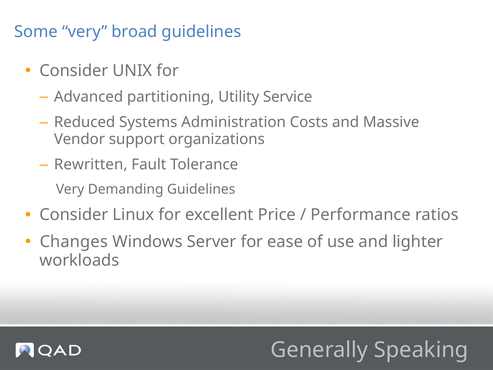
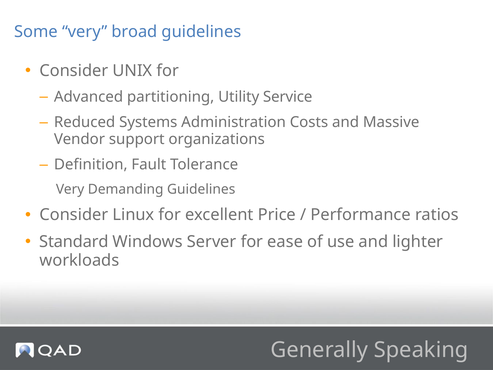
Rewritten: Rewritten -> Definition (91, 165)
Changes: Changes -> Standard (74, 242)
